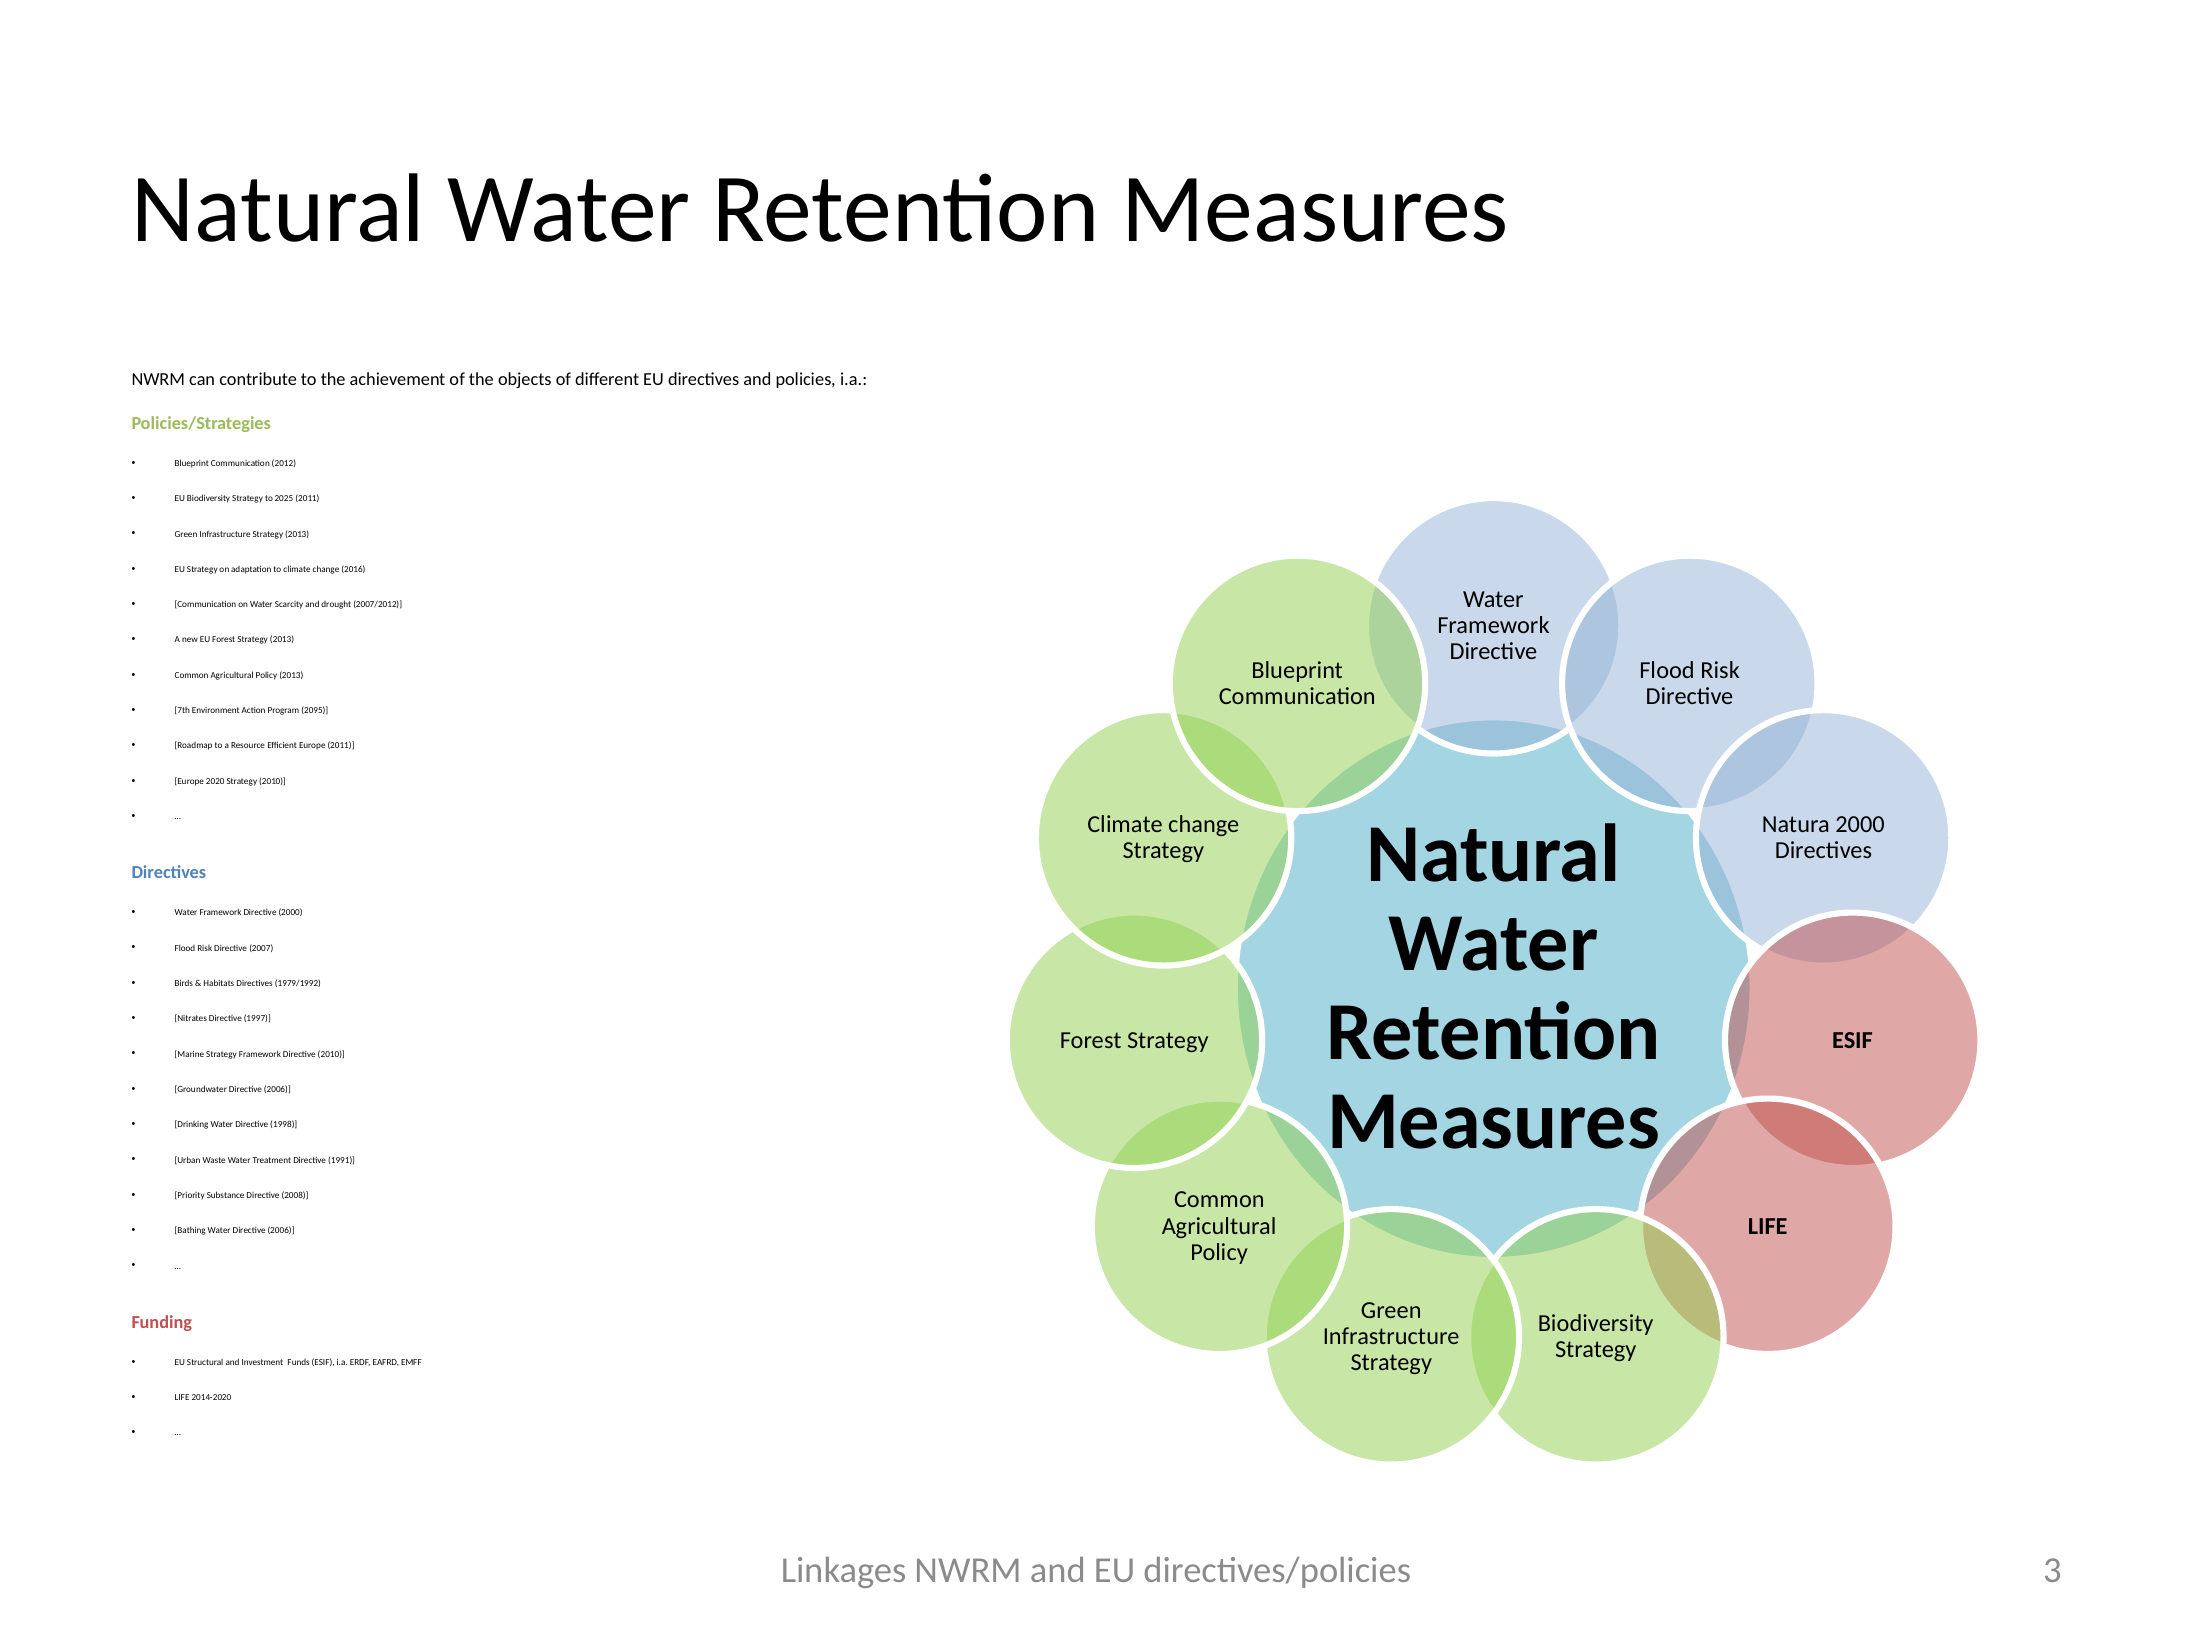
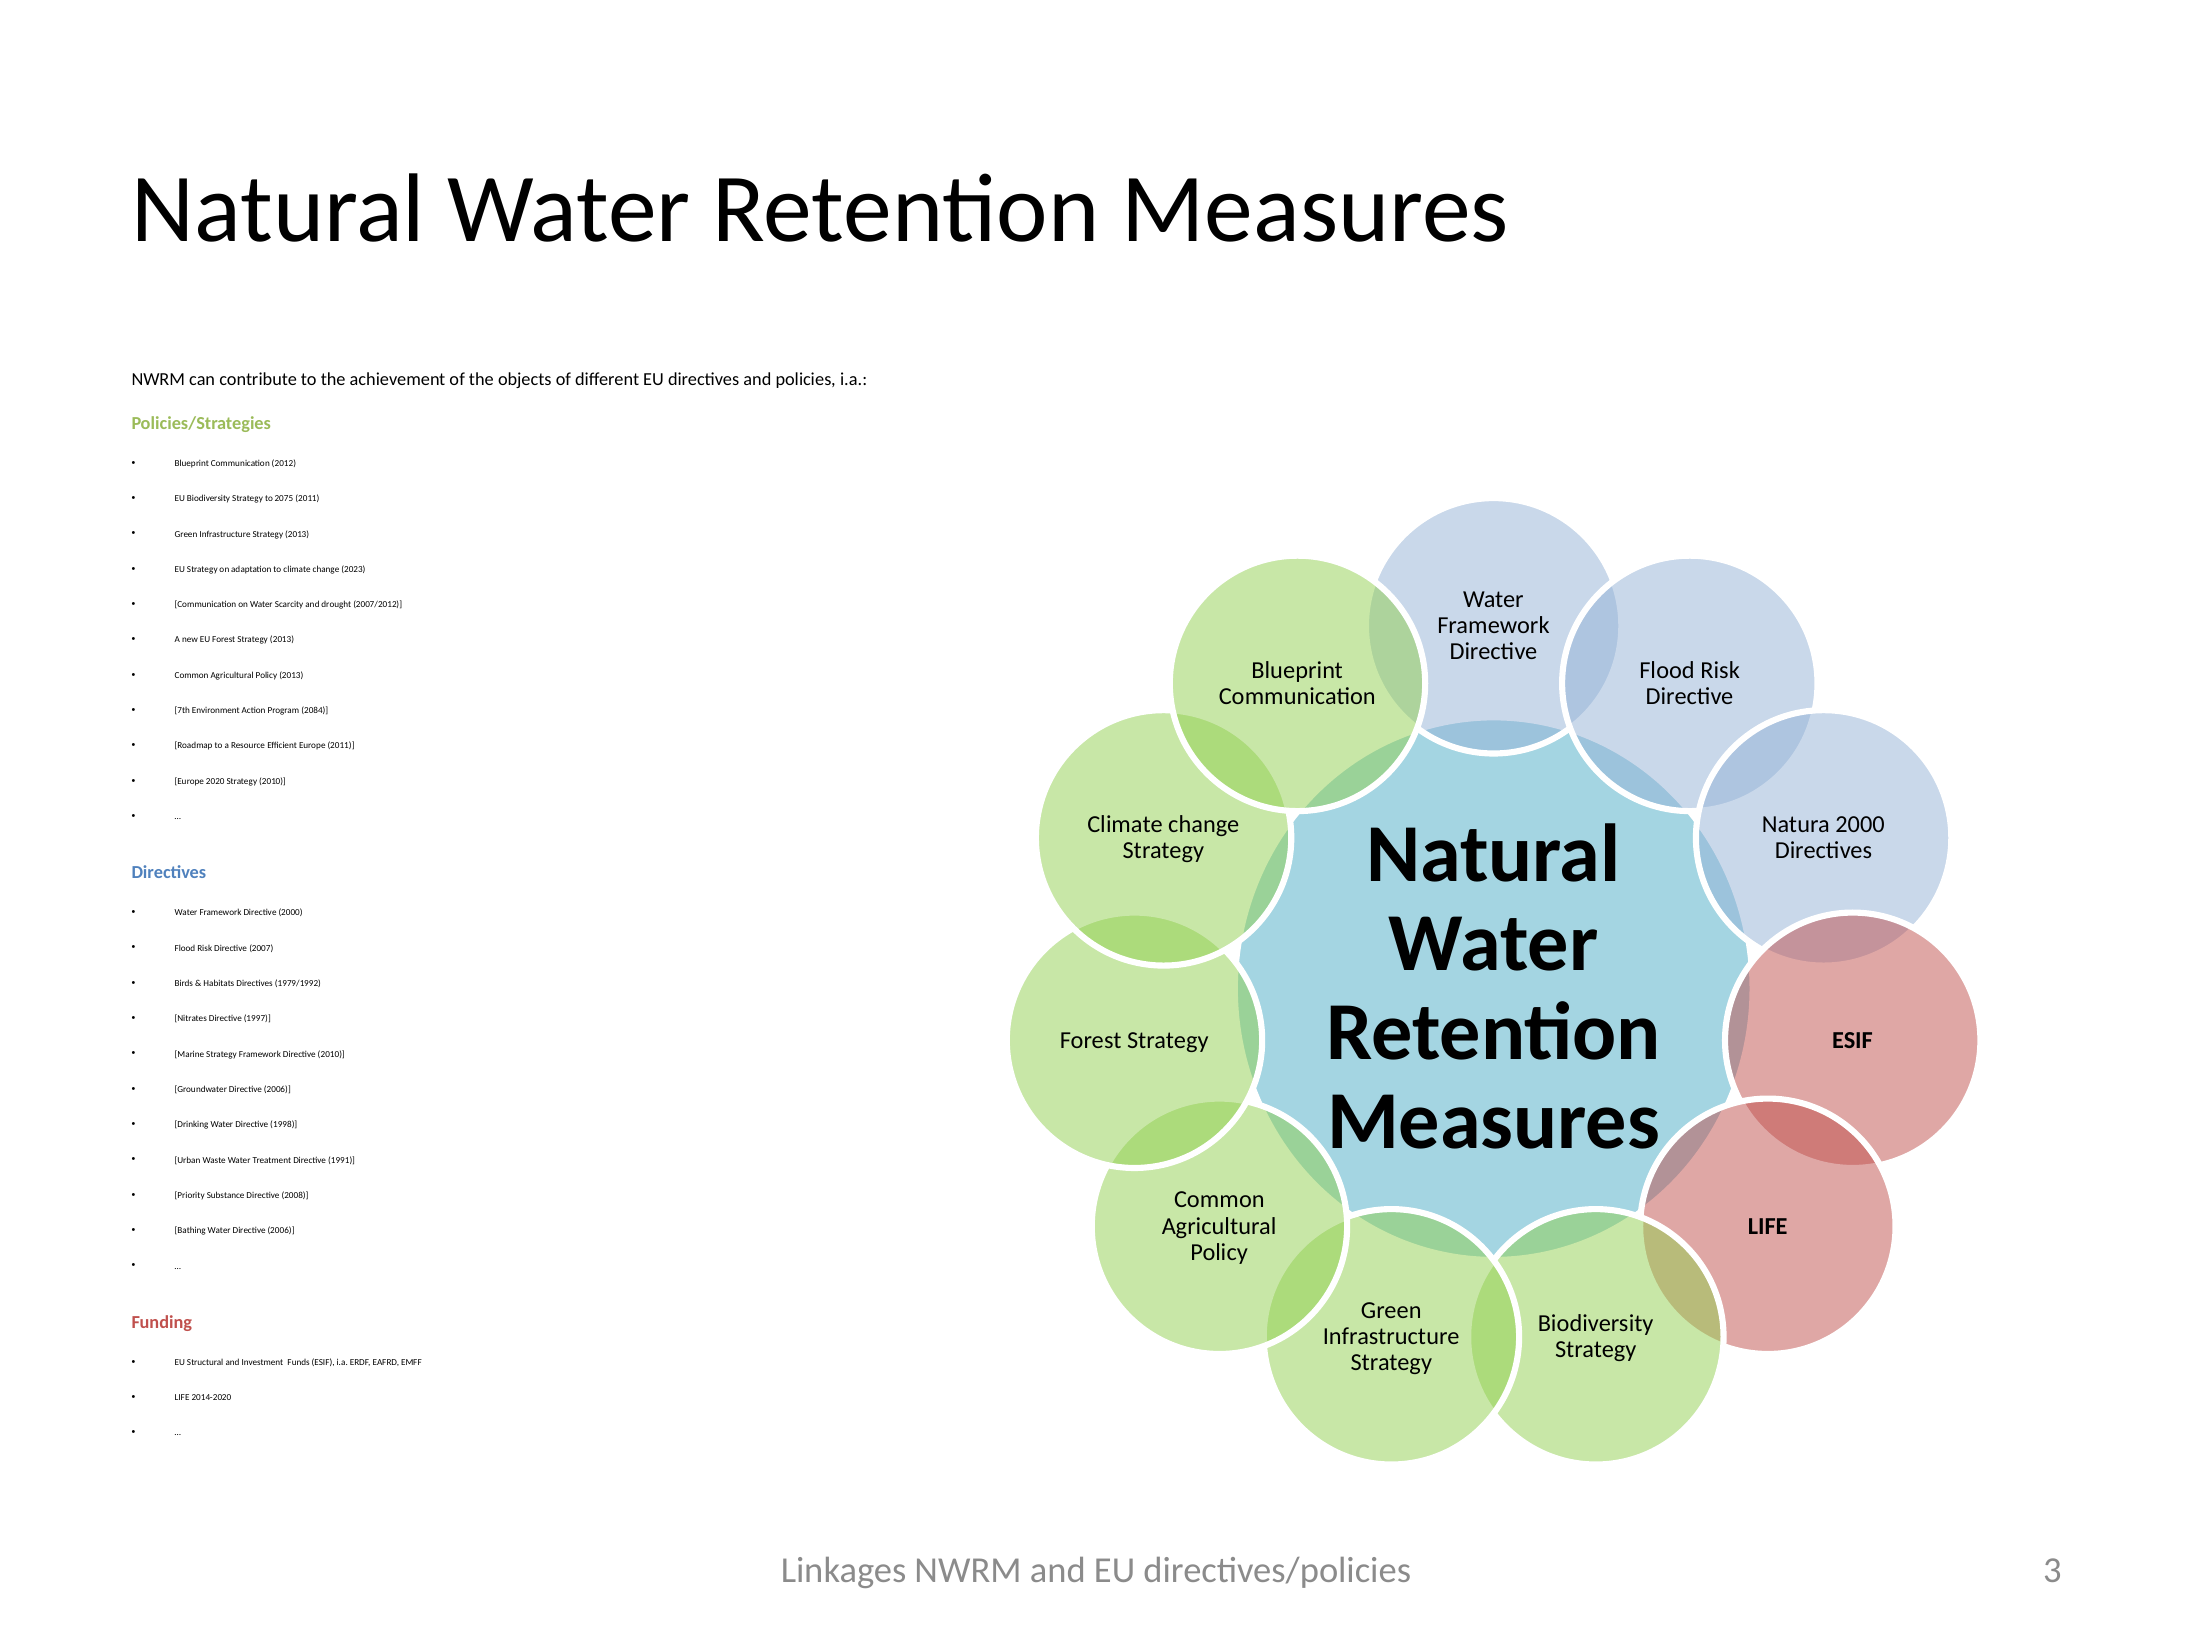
2025: 2025 -> 2075 (284, 499)
2016: 2016 -> 2023 (353, 569)
2095: 2095 -> 2084 (315, 710)
